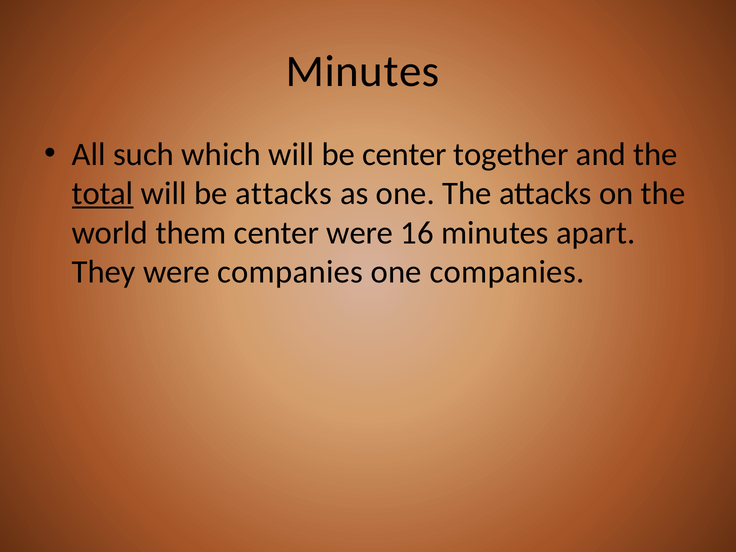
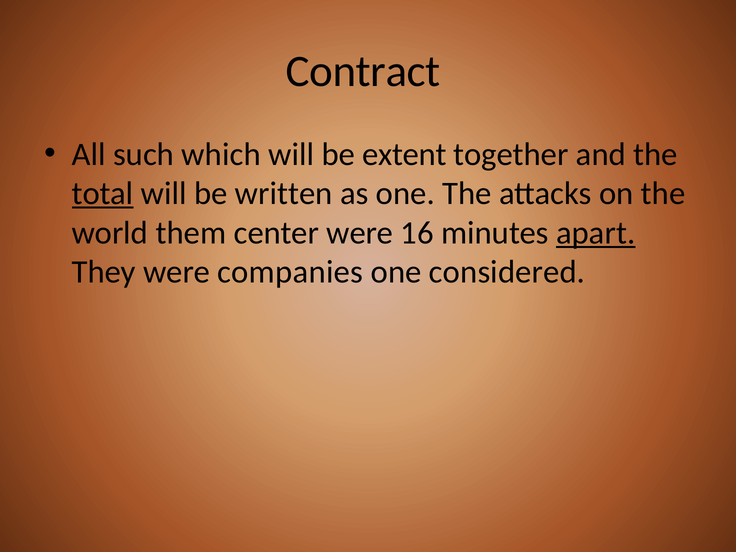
Minutes: Minutes -> Contract (363, 71)
be center: center -> extent (404, 154)
be attacks: attacks -> written (284, 194)
apart underline: none -> present (596, 233)
one companies: companies -> considered (507, 272)
